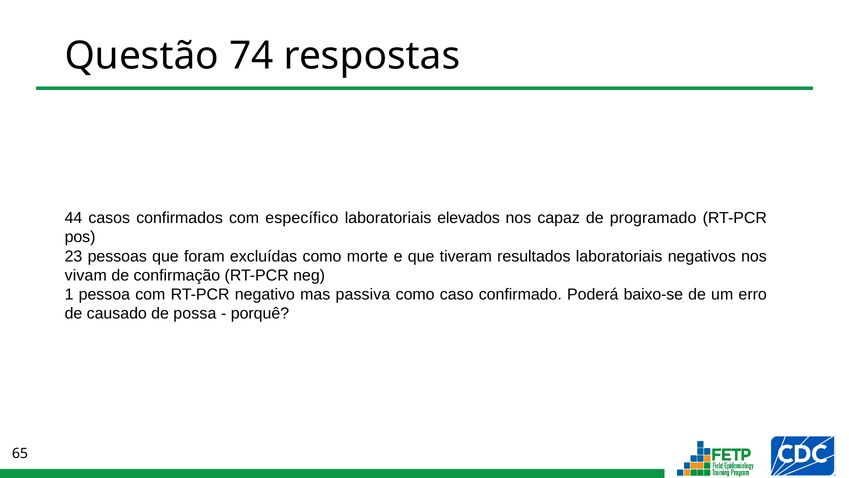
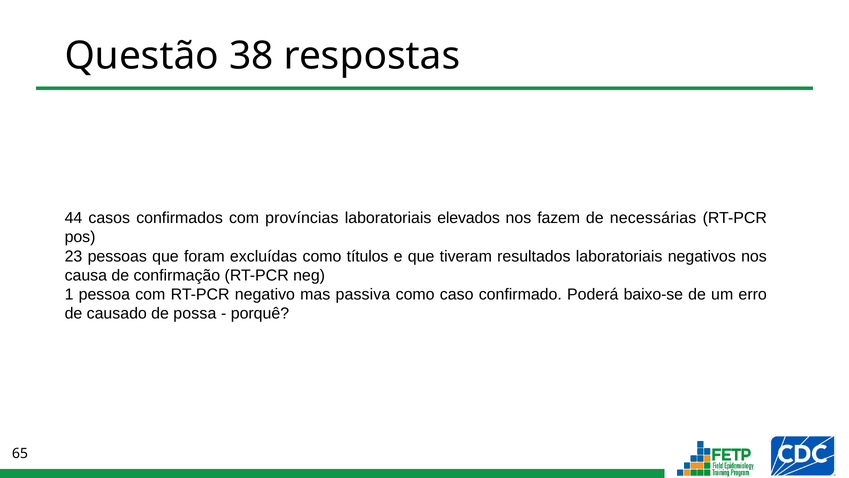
74: 74 -> 38 (251, 56)
específico: específico -> províncias (302, 218)
capaz: capaz -> fazem (559, 218)
programado: programado -> necessárias (653, 218)
morte: morte -> títulos (368, 256)
vivam: vivam -> causa (86, 275)
